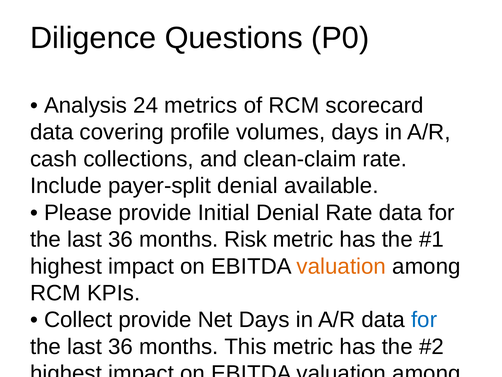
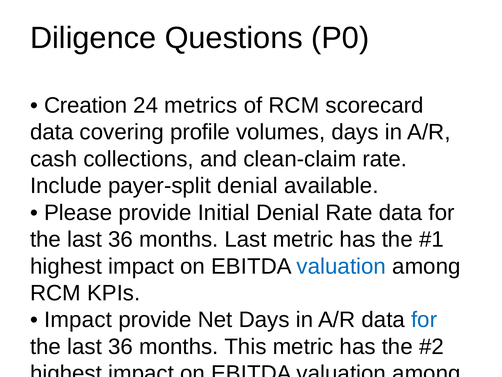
Analysis: Analysis -> Creation (86, 105)
months Risk: Risk -> Last (245, 239)
valuation colour: orange -> blue (341, 266)
Collect: Collect -> Impact (78, 320)
